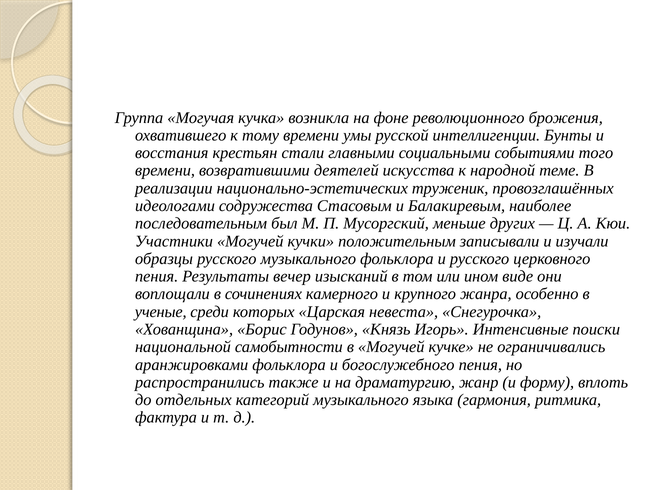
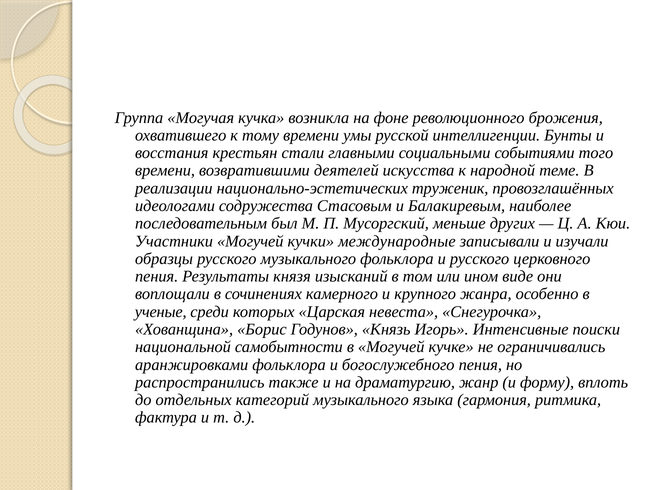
положительным: положительным -> международные (397, 241)
вечер: вечер -> князя (292, 276)
